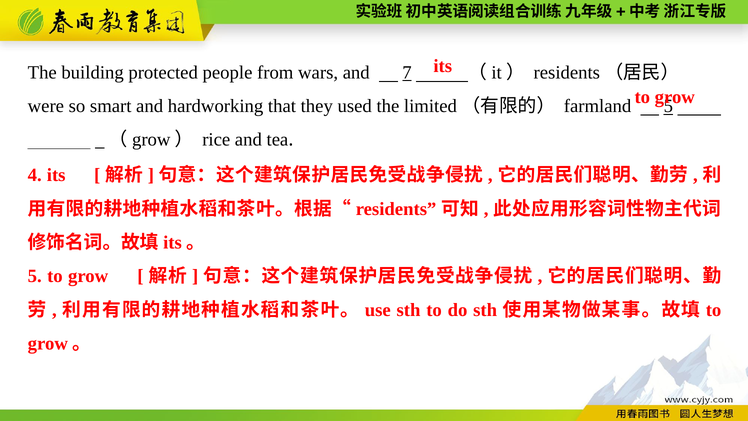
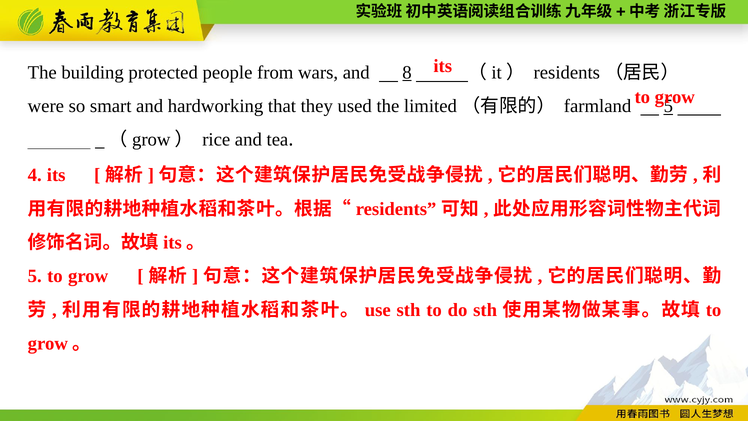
7: 7 -> 8 (407, 72)
